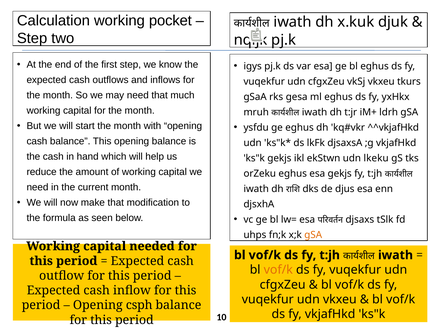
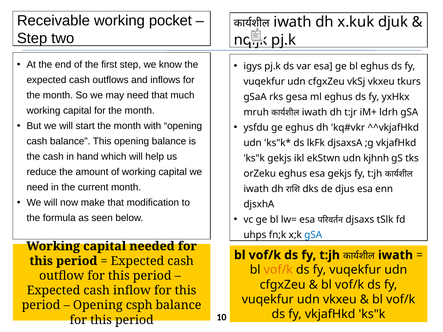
Calculation: Calculation -> Receivable (53, 21)
lkeku: lkeku -> kjhnh (376, 158)
gSA colour: orange -> blue (313, 235)
